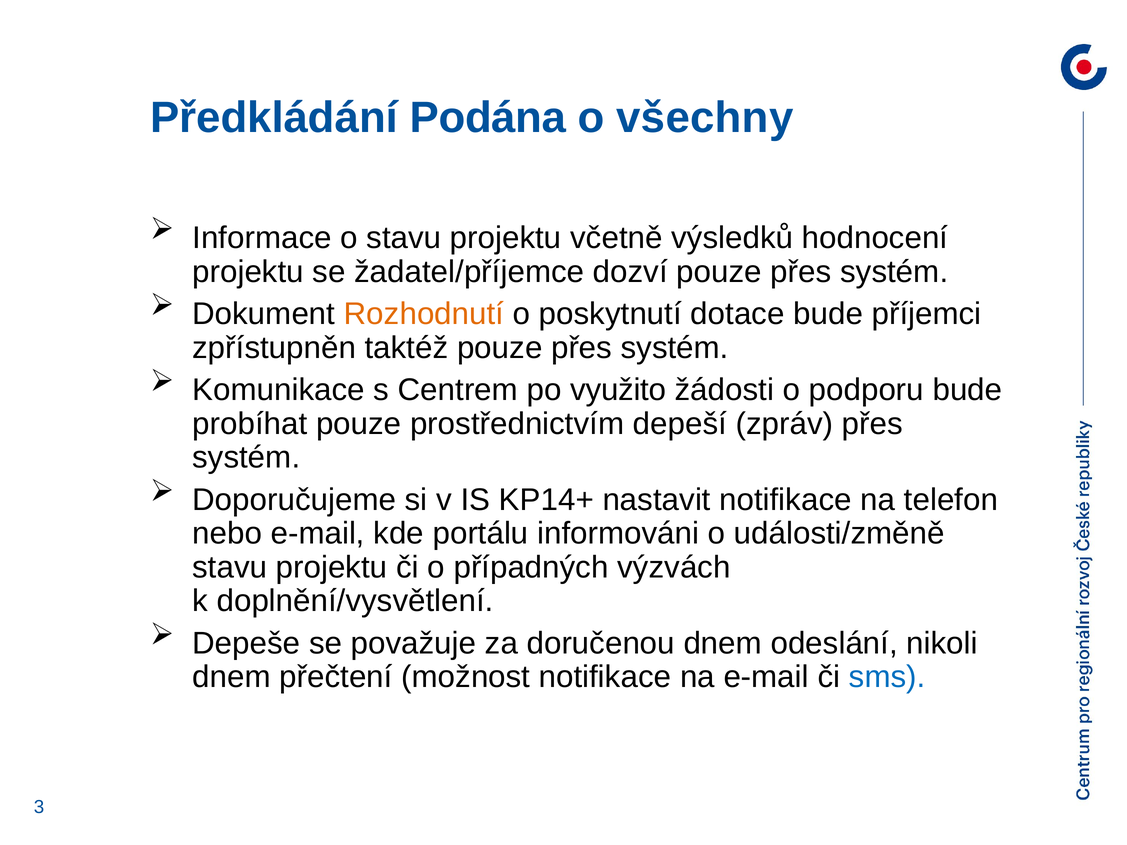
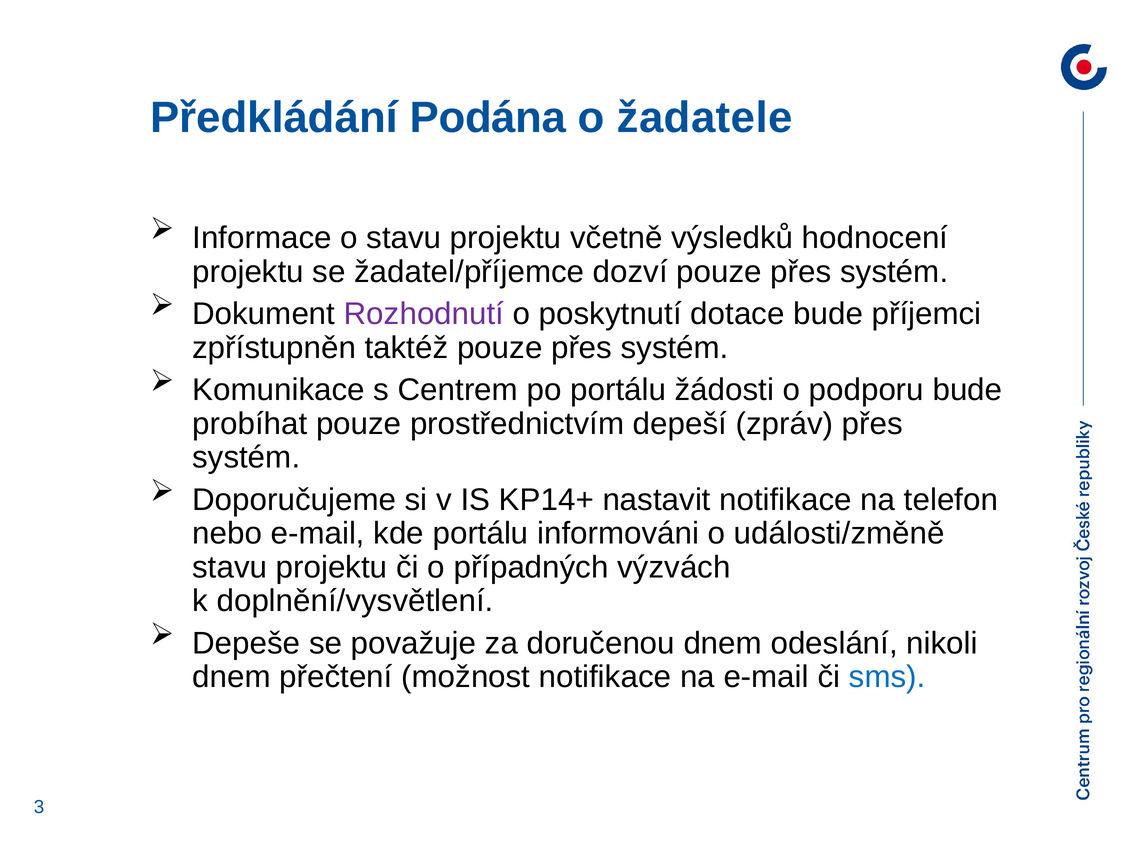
všechny: všechny -> žadatele (705, 118)
Rozhodnutí colour: orange -> purple (424, 314)
po využito: využito -> portálu (618, 390)
